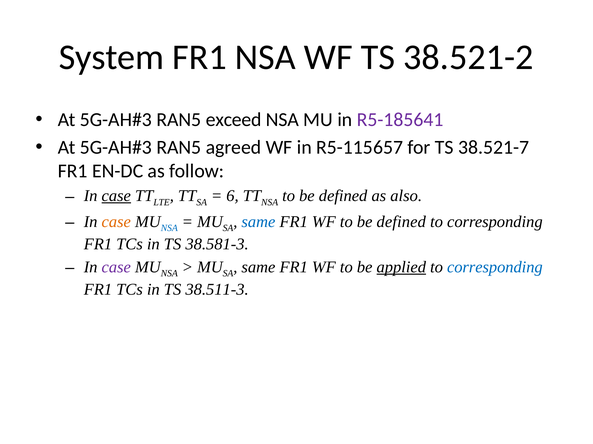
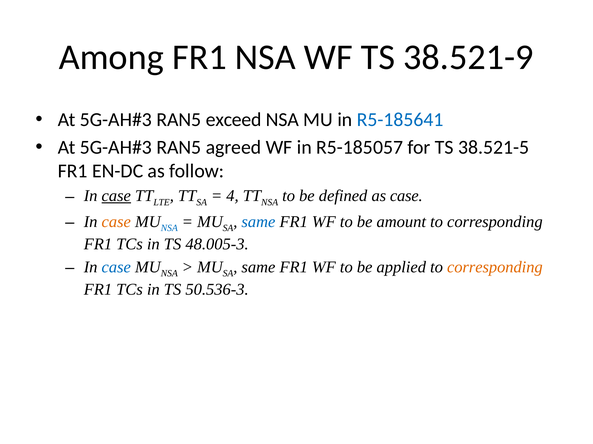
System: System -> Among (111, 57)
38.521-2: 38.521-2 -> 38.521-9 (468, 57)
R5-185641 colour: purple -> blue (400, 120)
R5-115657: R5-115657 -> R5-185057 (360, 148)
38.521-7: 38.521-7 -> 38.521-5 (494, 148)
6: 6 -> 4 (232, 196)
as also: also -> case (406, 196)
WF to be defined: defined -> amount (401, 222)
38.581-3: 38.581-3 -> 48.005-3 (217, 244)
case colour: purple -> blue (116, 268)
applied underline: present -> none (401, 268)
corresponding colour: blue -> orange (495, 268)
38.511-3: 38.511-3 -> 50.536-3 (217, 290)
